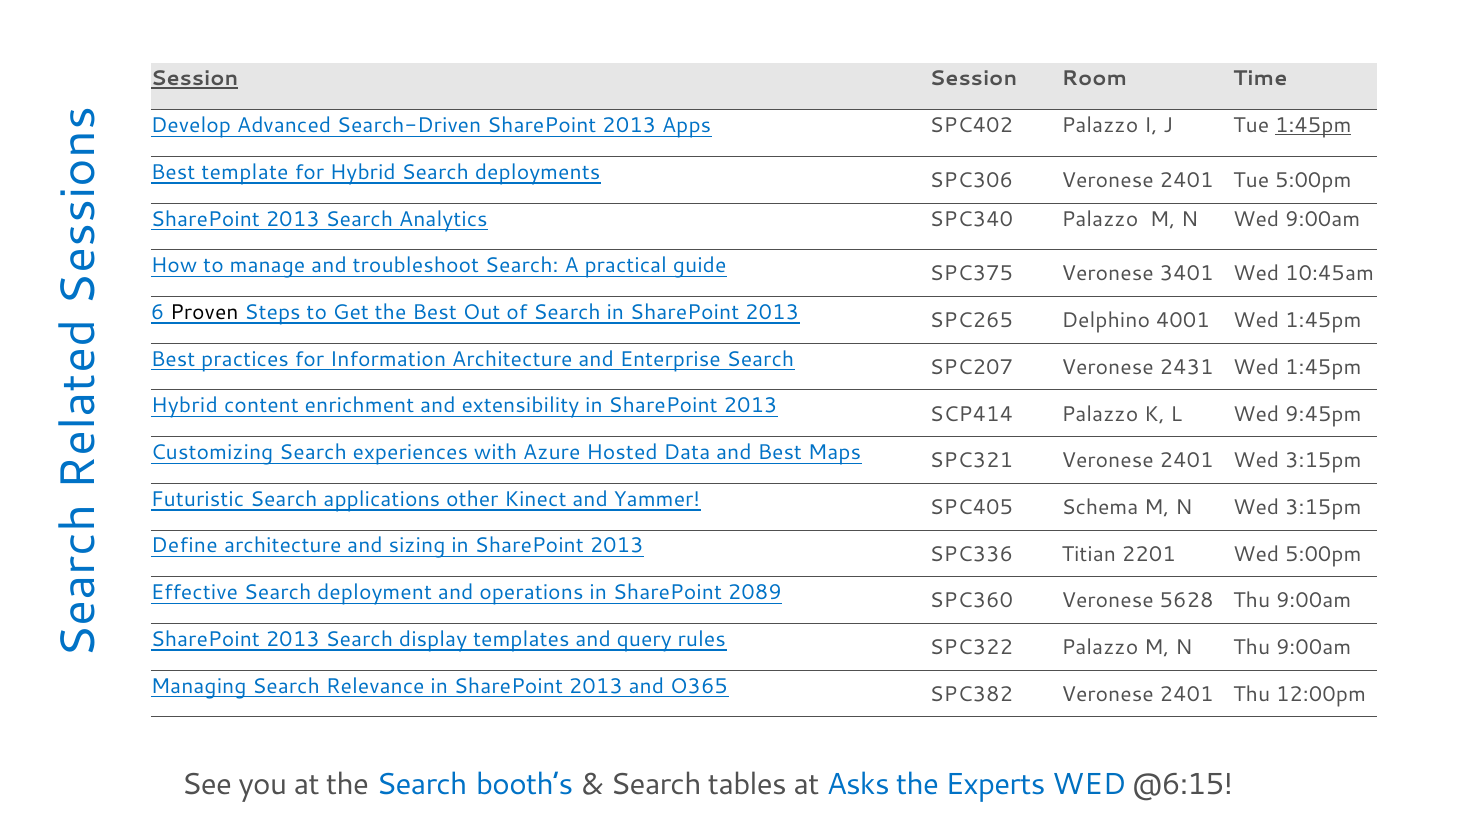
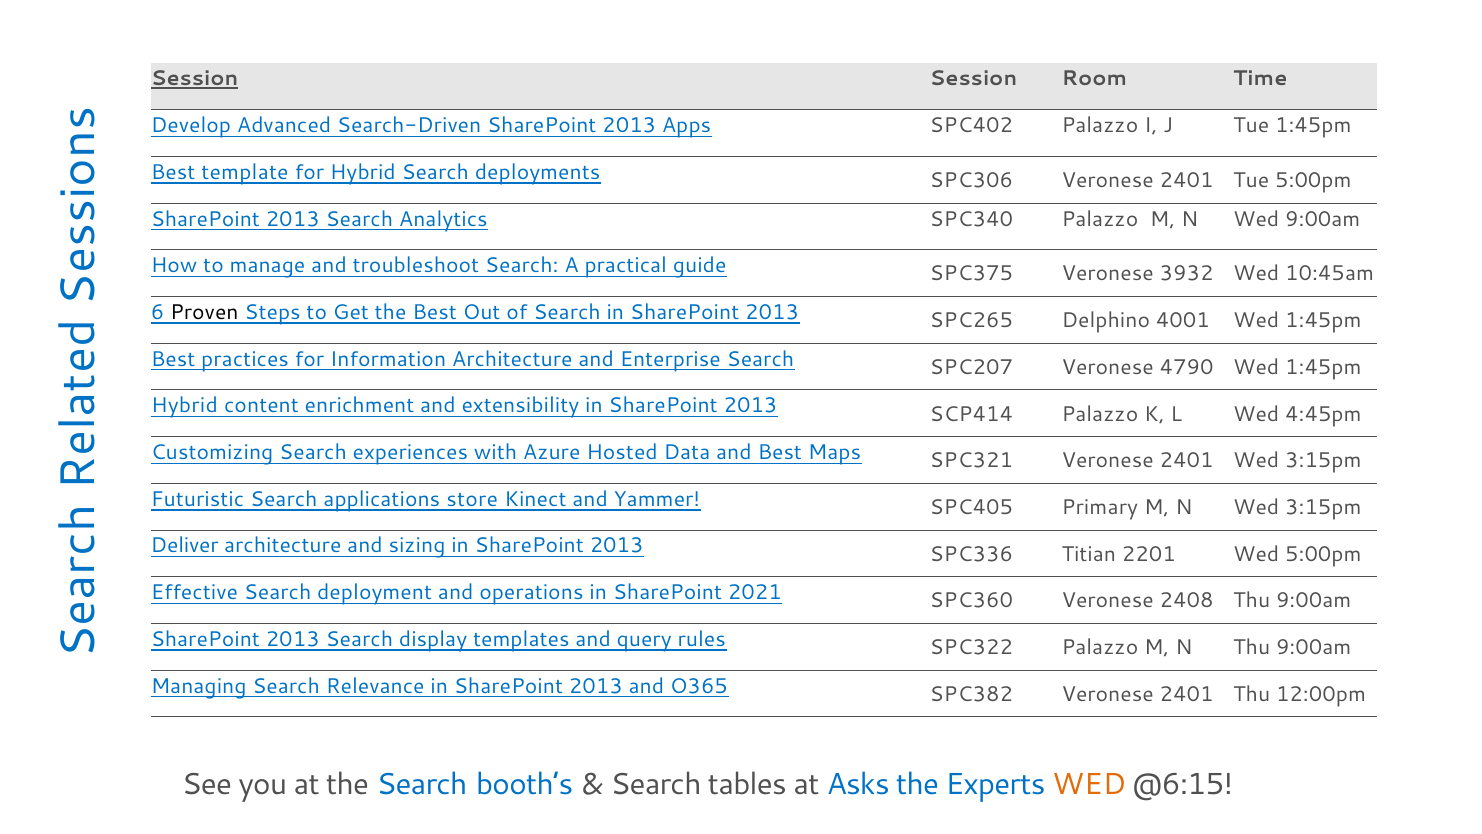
1:45pm underline: present -> none (1313, 126)
3401: 3401 -> 3932 (1187, 274)
2431: 2431 -> 4790 (1187, 367)
9:45pm: 9:45pm -> 4:45pm (1323, 414)
other: other -> store (472, 499)
Schema: Schema -> Primary (1100, 507)
Define: Define -> Deliver (185, 546)
2089: 2089 -> 2021 (755, 592)
5628: 5628 -> 2408 (1187, 601)
WED colour: blue -> orange (1089, 784)
